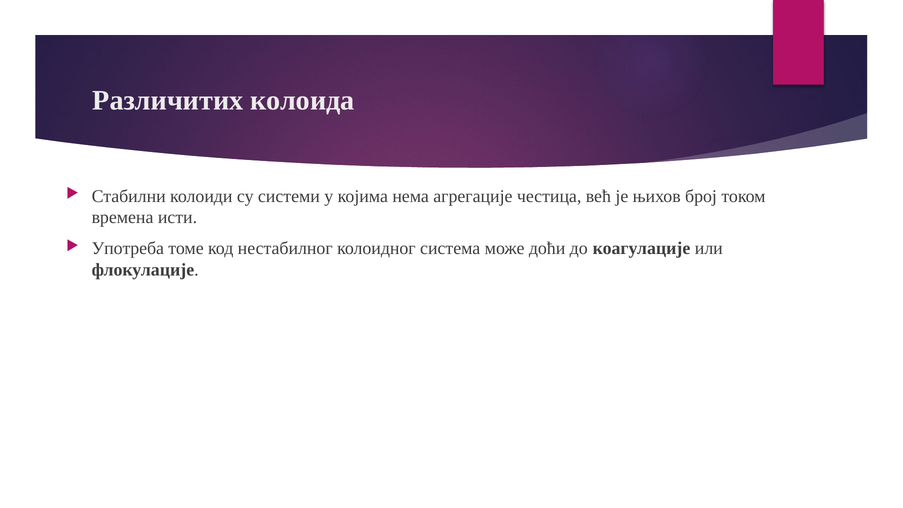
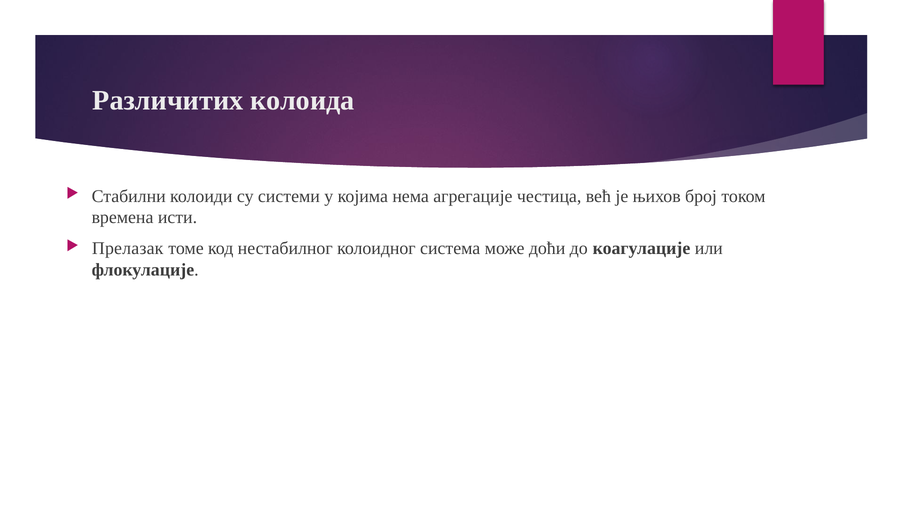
Употреба: Употреба -> Прелазак (128, 248)
